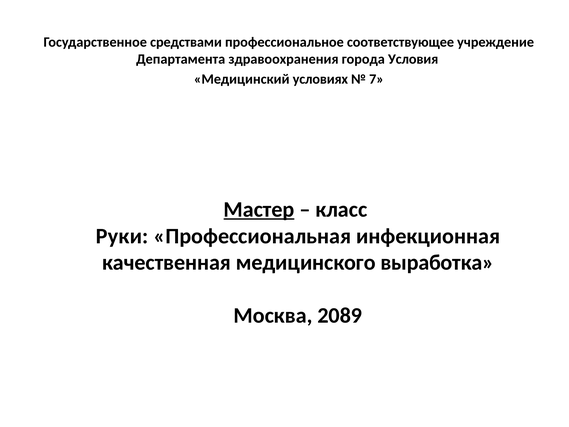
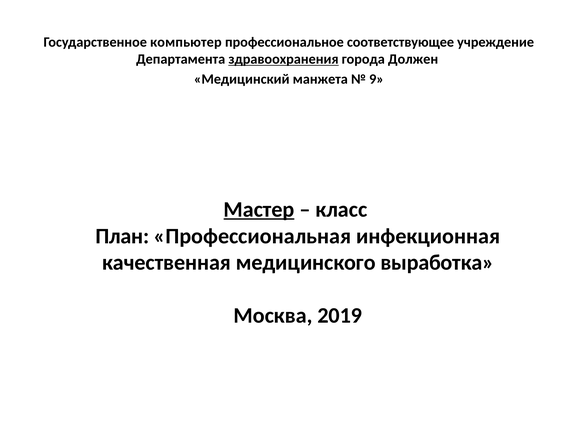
средствами: средствами -> компьютер (186, 42)
здравоохранения underline: none -> present (283, 59)
Условия: Условия -> Должен (413, 59)
условиях: условиях -> манжета (320, 79)
7: 7 -> 9 (377, 79)
Руки: Руки -> План (122, 236)
2089: 2089 -> 2019 (340, 315)
